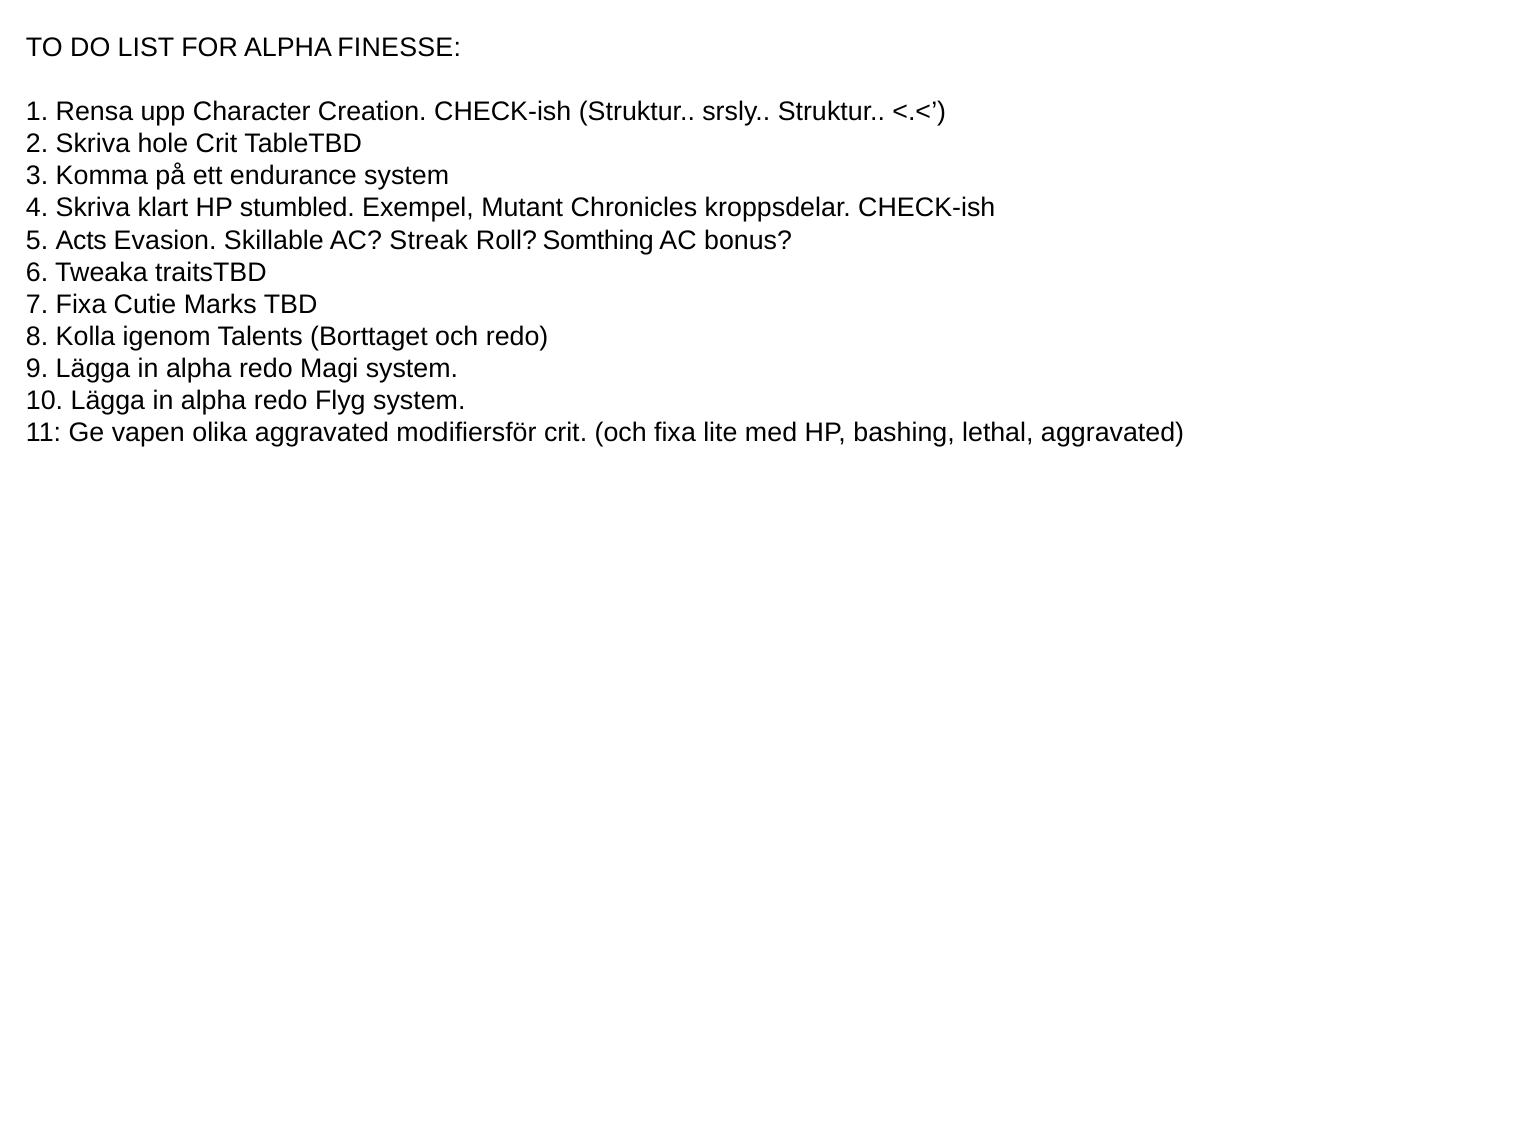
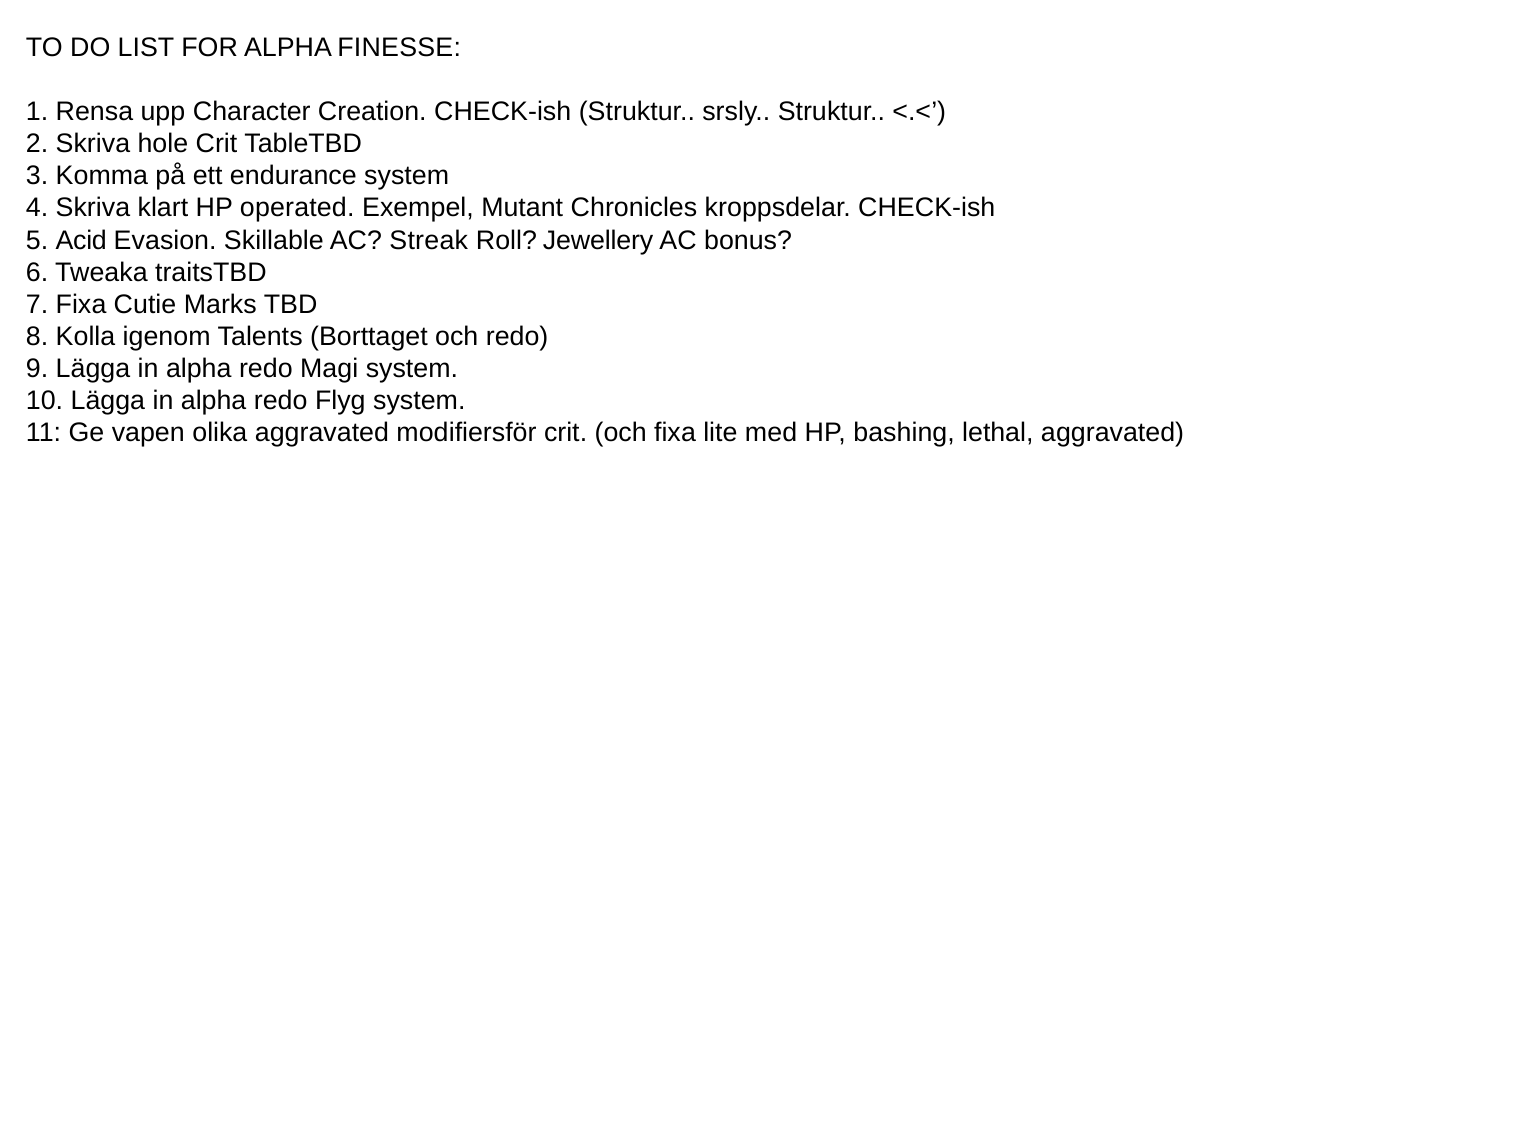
stumbled: stumbled -> operated (297, 208)
Acts: Acts -> Acid (81, 240)
Somthing: Somthing -> Jewellery (598, 240)
